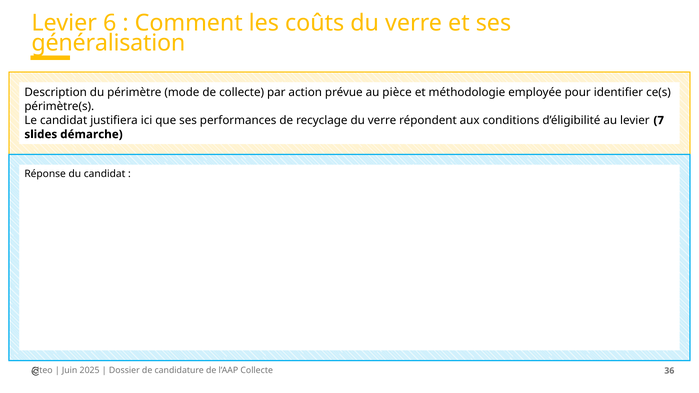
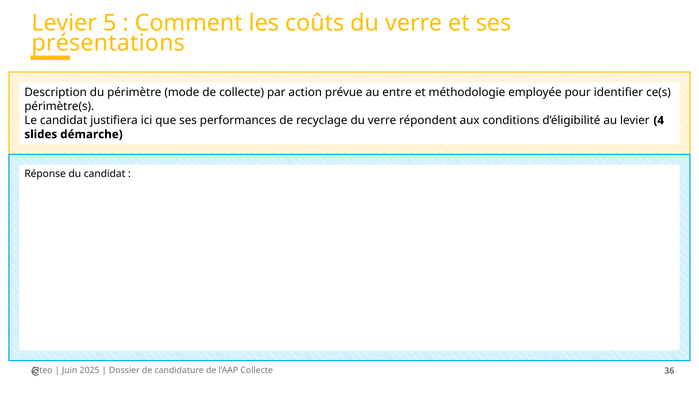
6: 6 -> 5 (110, 23)
généralisation: généralisation -> présentations (108, 43)
pièce: pièce -> entre (397, 93)
7: 7 -> 4 (659, 120)
